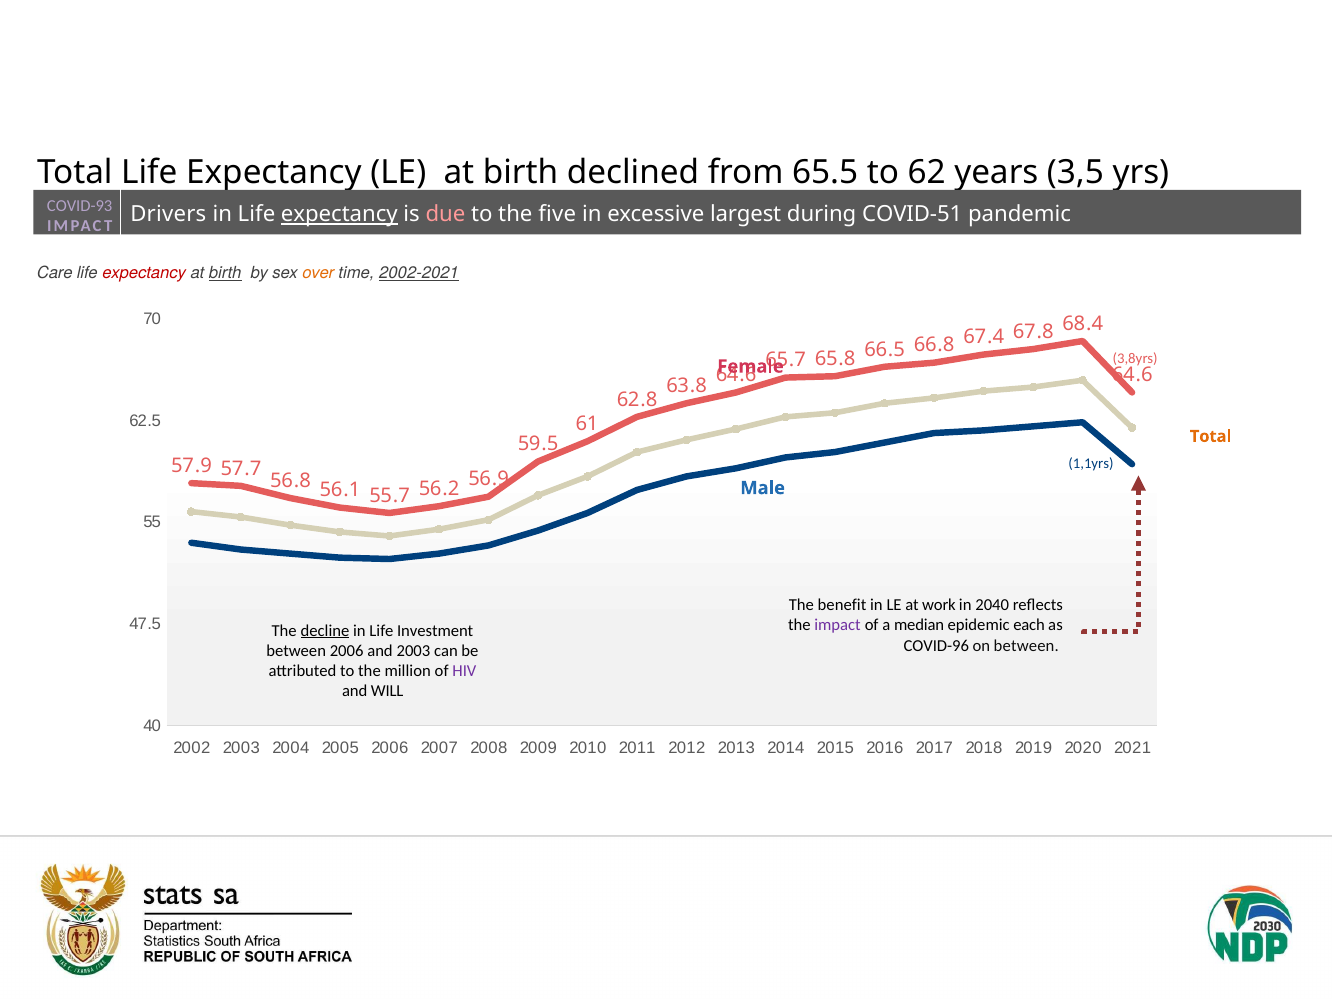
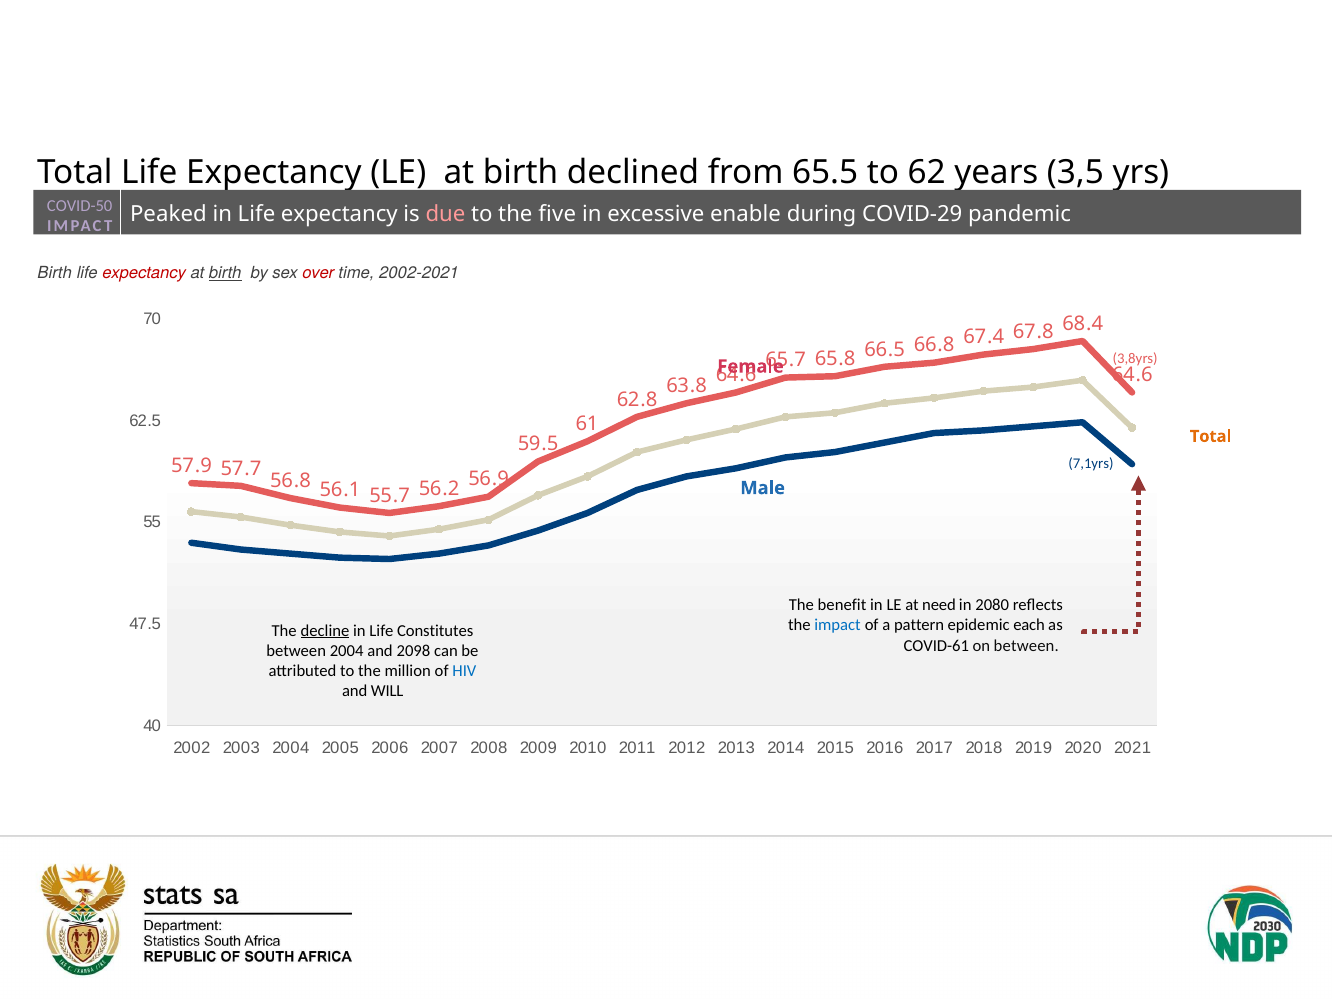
COVID-93: COVID-93 -> COVID-50 (80, 206)
Drivers: Drivers -> Peaked (168, 214)
expectancy underline: present -> none (339, 214)
largest: largest -> enable (746, 214)
COVID-51: COVID-51 -> COVID-29 (912, 214)
Care: Care -> Birth (55, 273)
over colour: orange -> red (318, 273)
2002-2021 underline: present -> none (419, 273)
1,1yrs: 1,1yrs -> 7,1yrs (1091, 463)
work: work -> need (939, 605)
2040: 2040 -> 2080 (992, 605)
impact colour: purple -> blue (838, 625)
median: median -> pattern (919, 625)
Investment: Investment -> Constitutes (435, 631)
COVID-96: COVID-96 -> COVID-61 (936, 645)
between 2006: 2006 -> 2004 (347, 651)
and 2003: 2003 -> 2098 (414, 651)
HIV colour: purple -> blue (464, 671)
